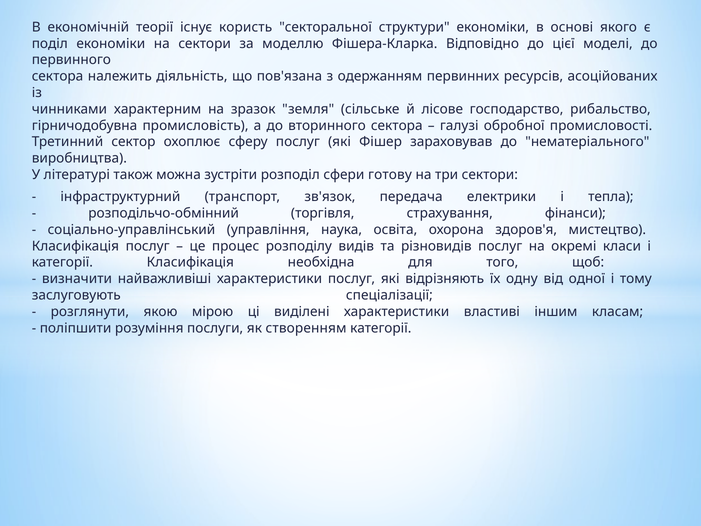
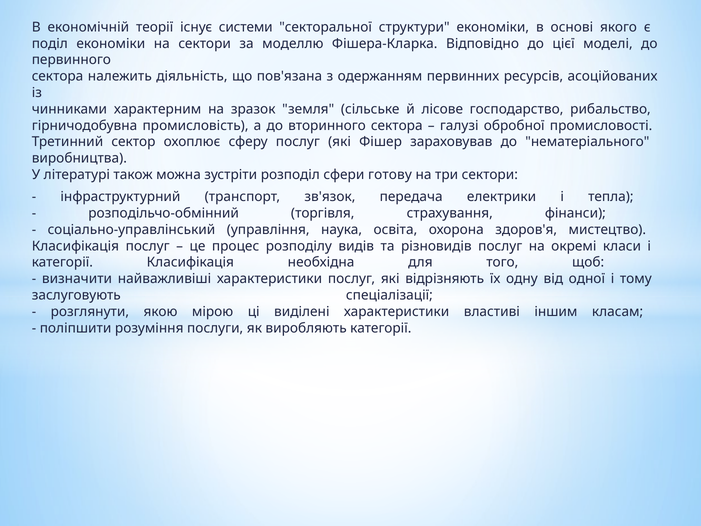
користь: користь -> системи (246, 27)
створенням: створенням -> виробляють (306, 328)
